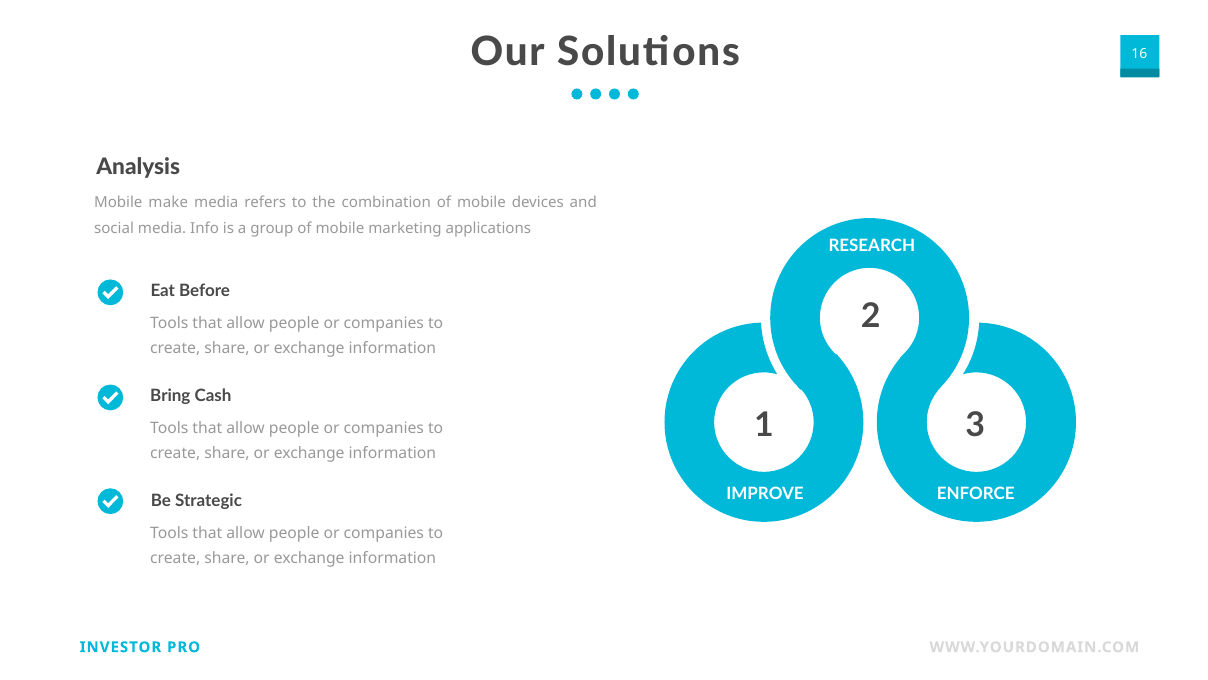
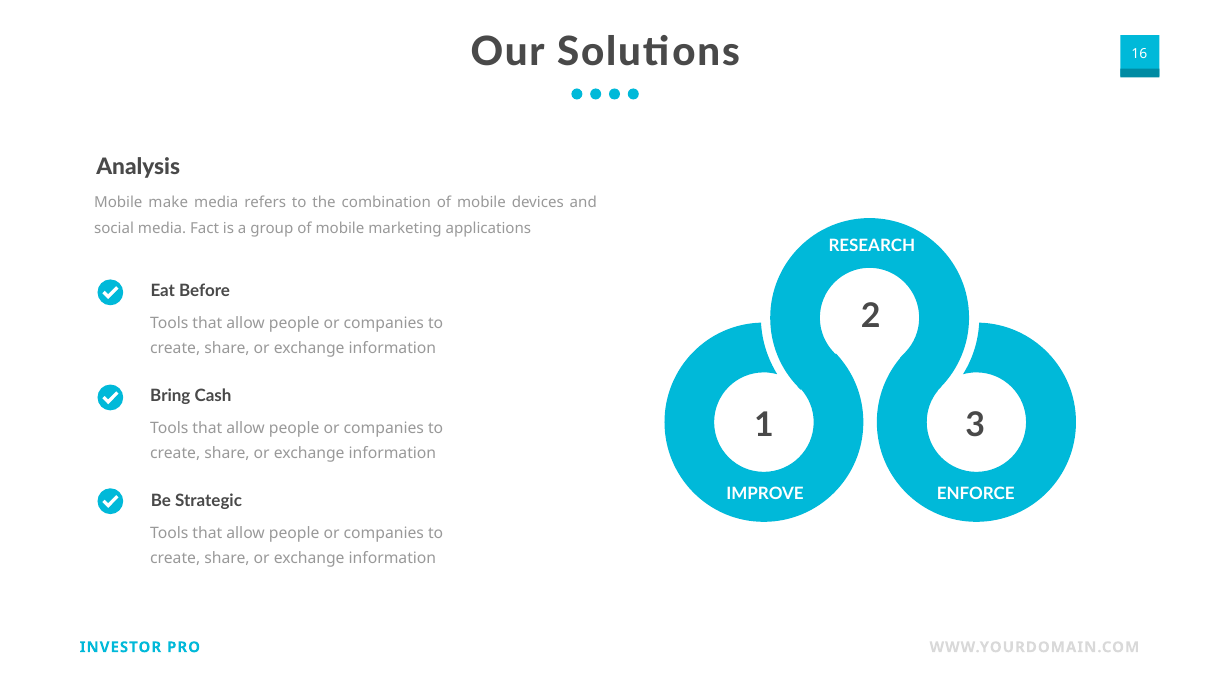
Info: Info -> Fact (205, 228)
